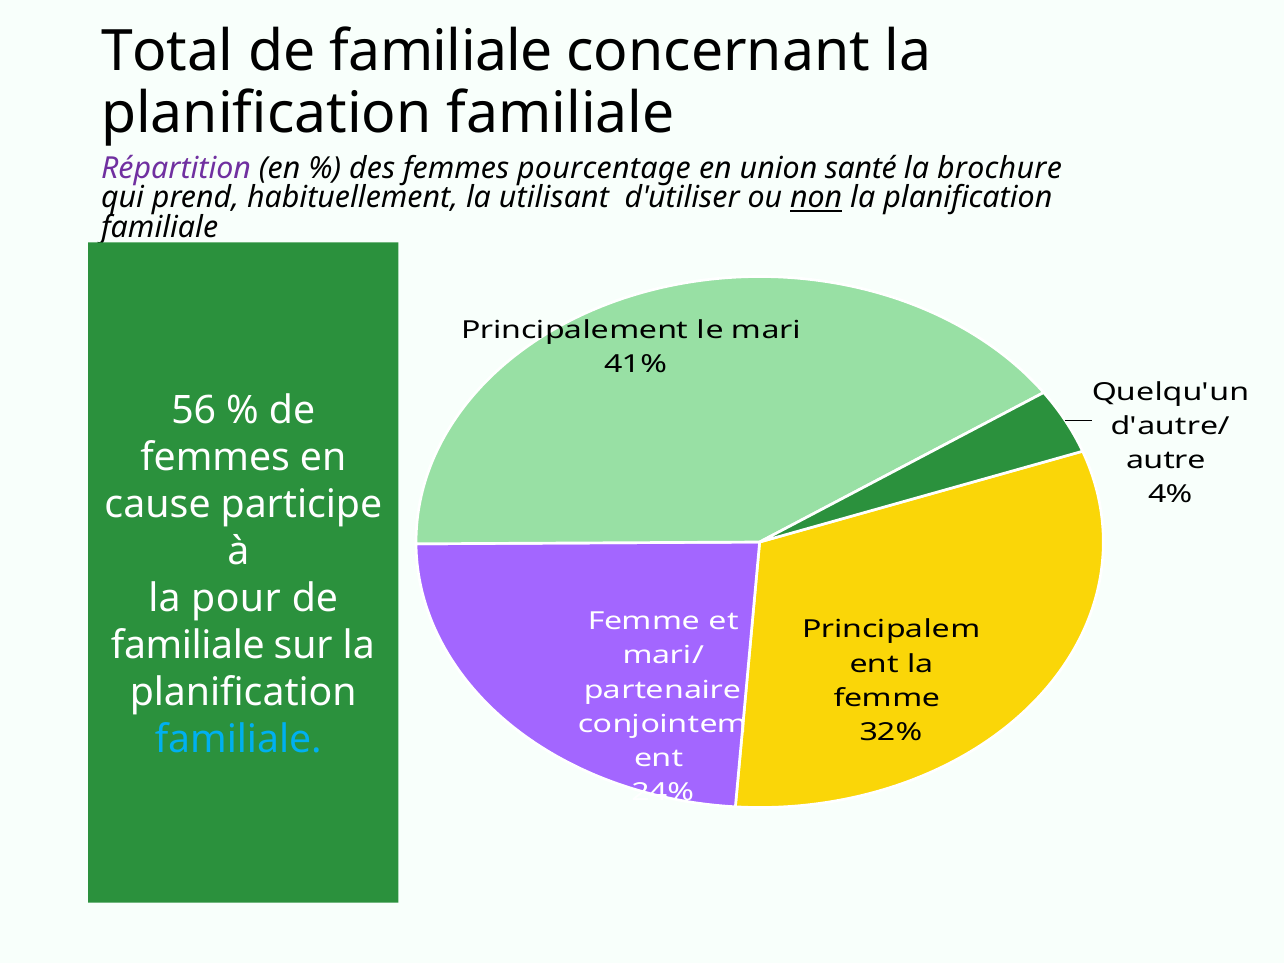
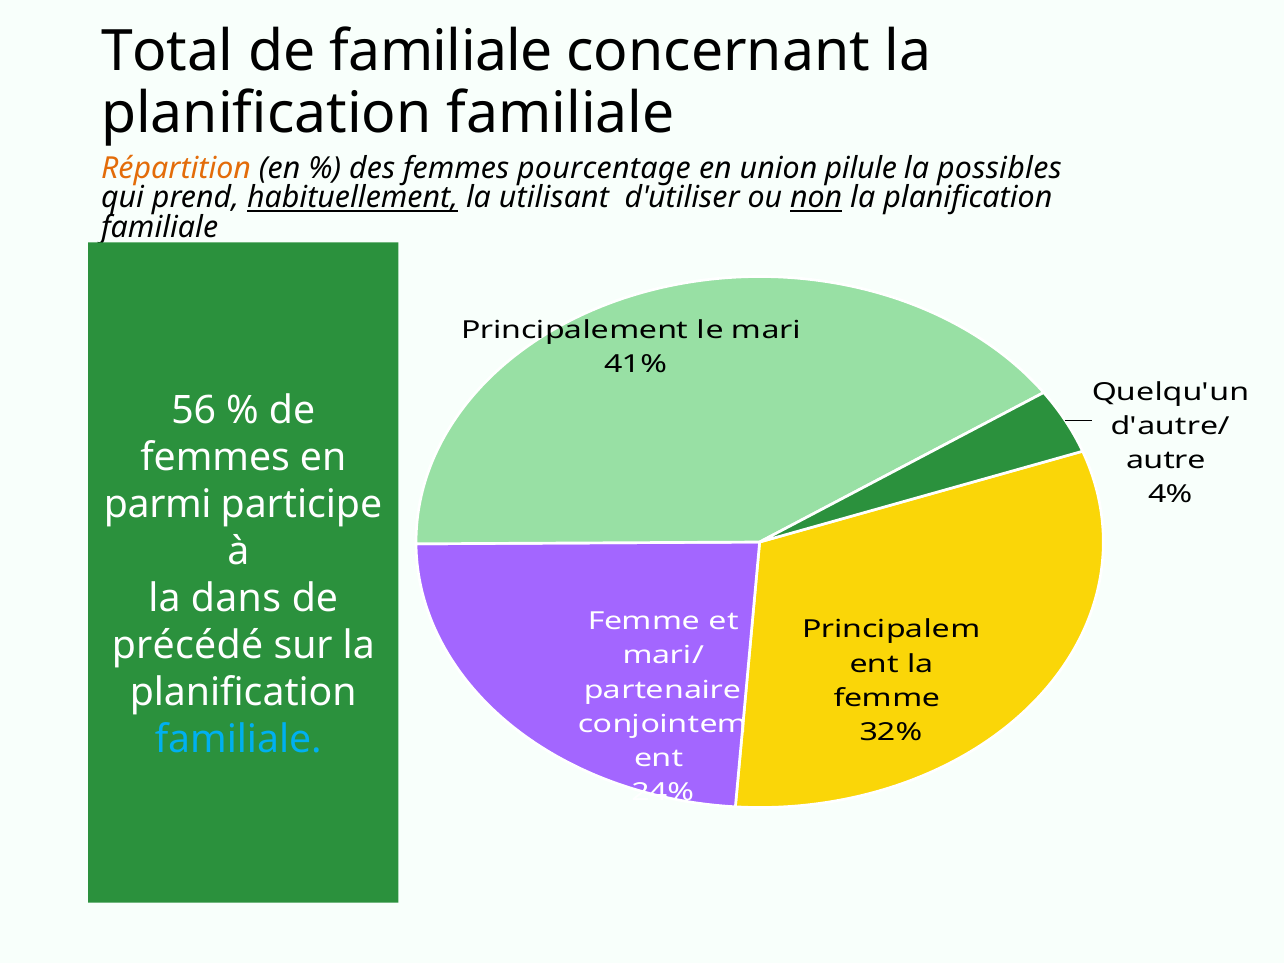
Répartition colour: purple -> orange (176, 168)
santé: santé -> pilule (861, 168)
brochure: brochure -> possibles (999, 168)
habituellement underline: none -> present (353, 198)
cause: cause -> parmi (158, 505)
pour: pour -> dans (236, 599)
familiale: familiale -> précédé (187, 646)
